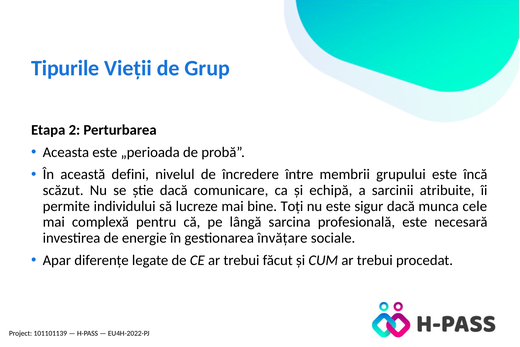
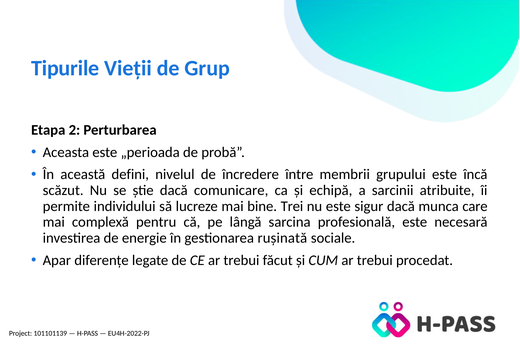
Toți: Toți -> Trei (292, 206)
cele: cele -> care (475, 206)
învățare: învățare -> rușinată (282, 238)
